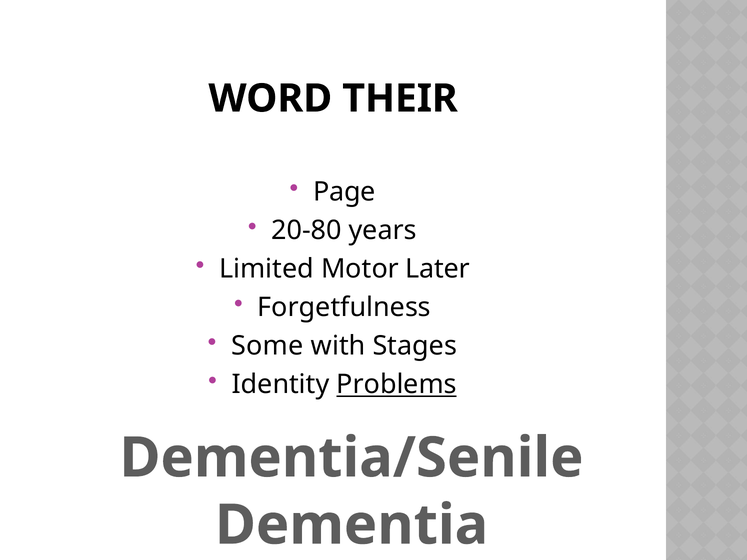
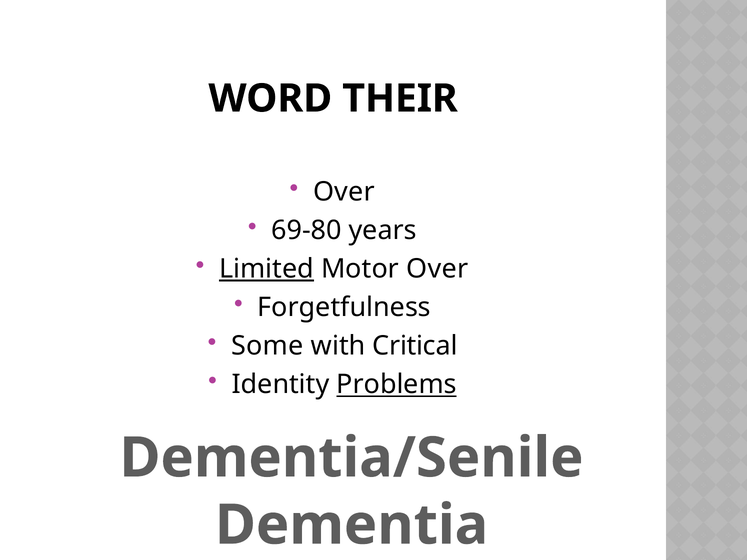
Page: Page -> Over (344, 192)
20-80: 20-80 -> 69-80 (307, 230)
Limited underline: none -> present (267, 269)
Motor Later: Later -> Over (437, 269)
Stages: Stages -> Critical (415, 346)
